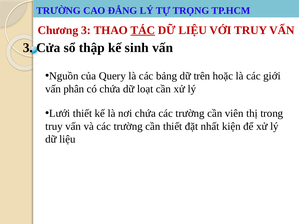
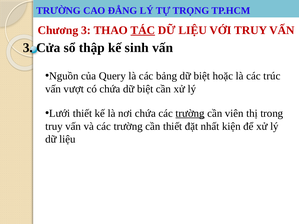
bảng dữ trên: trên -> biệt (202, 76)
giới: giới -> trúc (272, 76)
phân: phân -> vượt (74, 89)
chứa dữ loạt: loạt -> biệt (145, 89)
trường underline: none -> present (190, 113)
